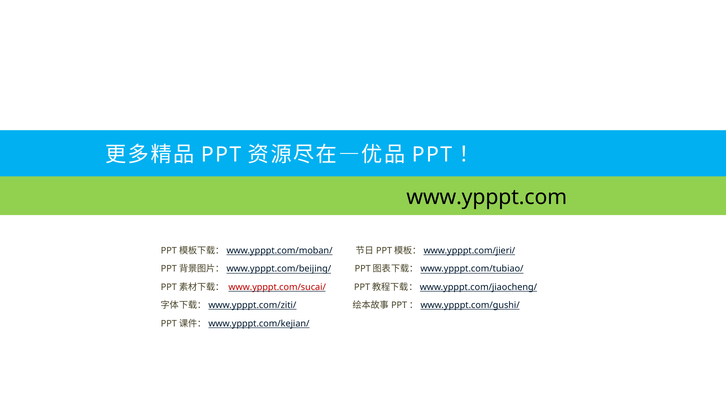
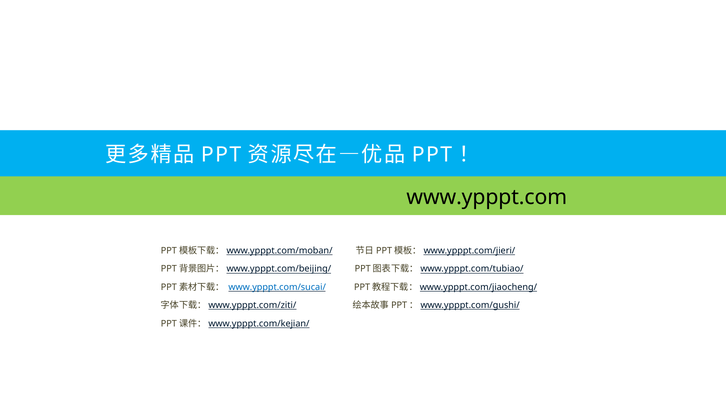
www.ypppt.com/sucai/ colour: red -> blue (277, 287)
